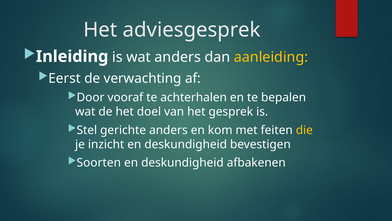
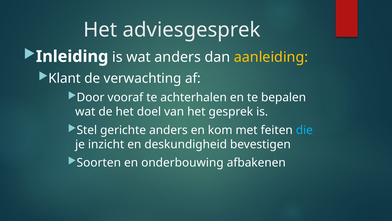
Eerst: Eerst -> Klant (65, 78)
die colour: yellow -> light blue (304, 130)
deskundigheid: deskundigheid -> onderbouwing (182, 162)
